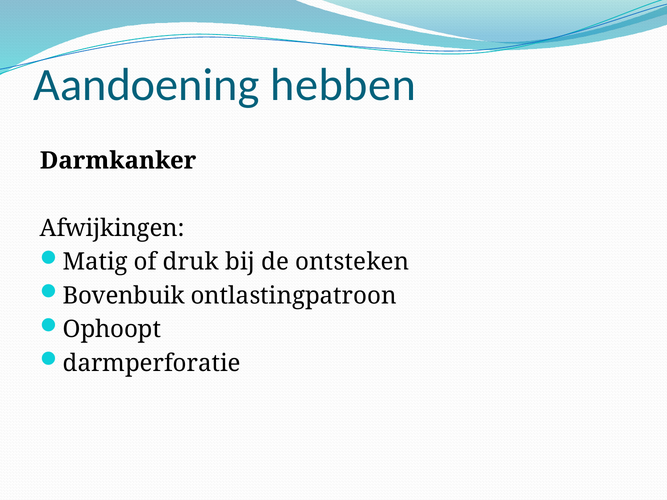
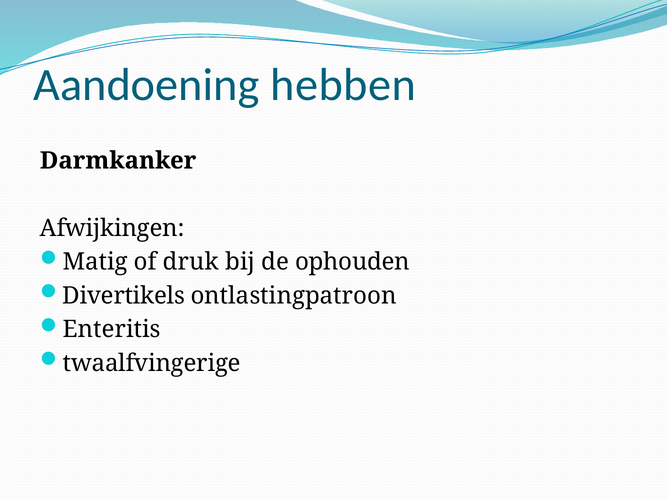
ontsteken: ontsteken -> ophouden (353, 262)
Bovenbuik: Bovenbuik -> Divertikels (124, 296)
Ophoopt: Ophoopt -> Enteritis (112, 329)
darmperforatie: darmperforatie -> twaalfvingerige (152, 363)
